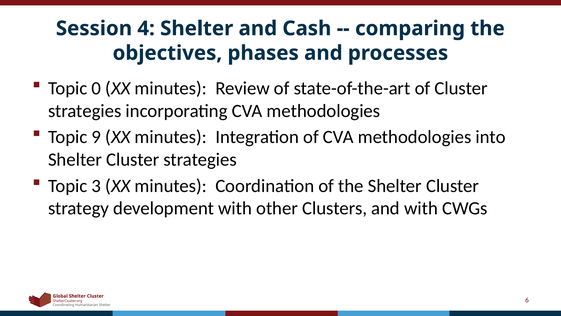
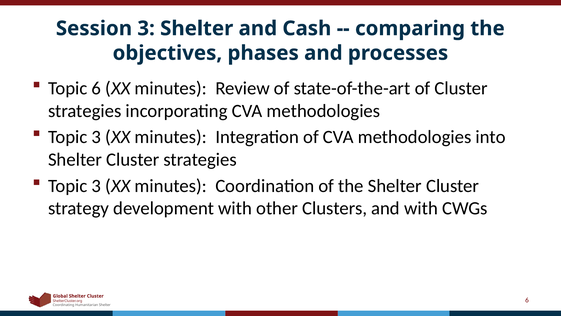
Session 4: 4 -> 3 (146, 28)
Topic 0: 0 -> 6 (96, 88)
9: 9 -> 3 (96, 137)
